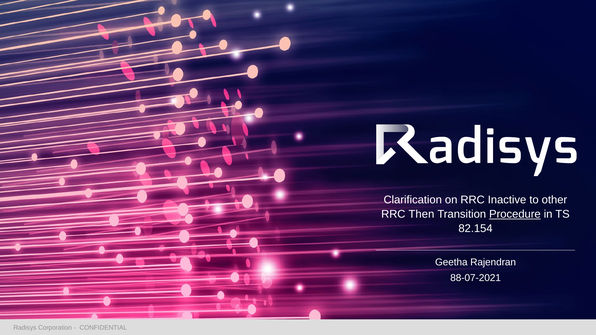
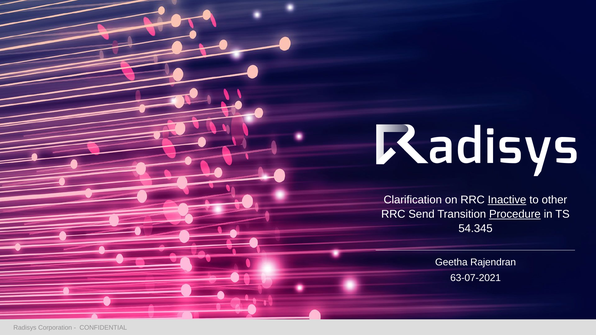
Inactive underline: none -> present (507, 200)
Then: Then -> Send (422, 214)
82.154: 82.154 -> 54.345 (476, 229)
88-07-2021: 88-07-2021 -> 63-07-2021 (476, 278)
